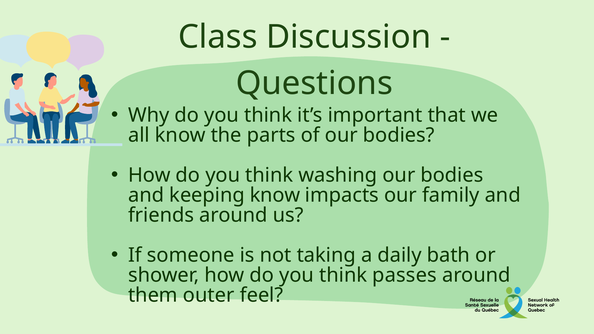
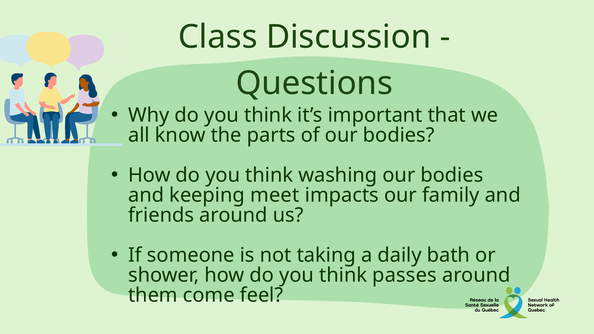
keeping know: know -> meet (275, 195)
outer: outer -> come (209, 295)
